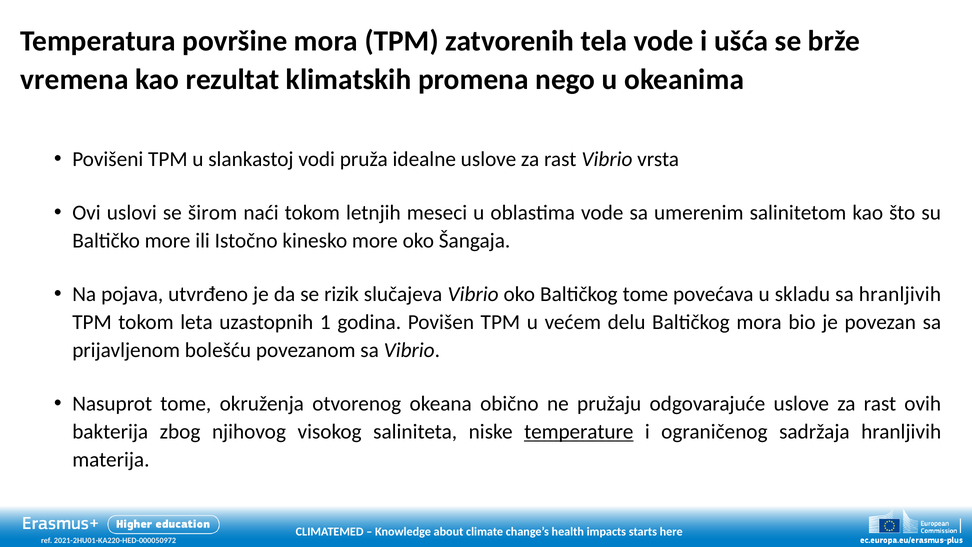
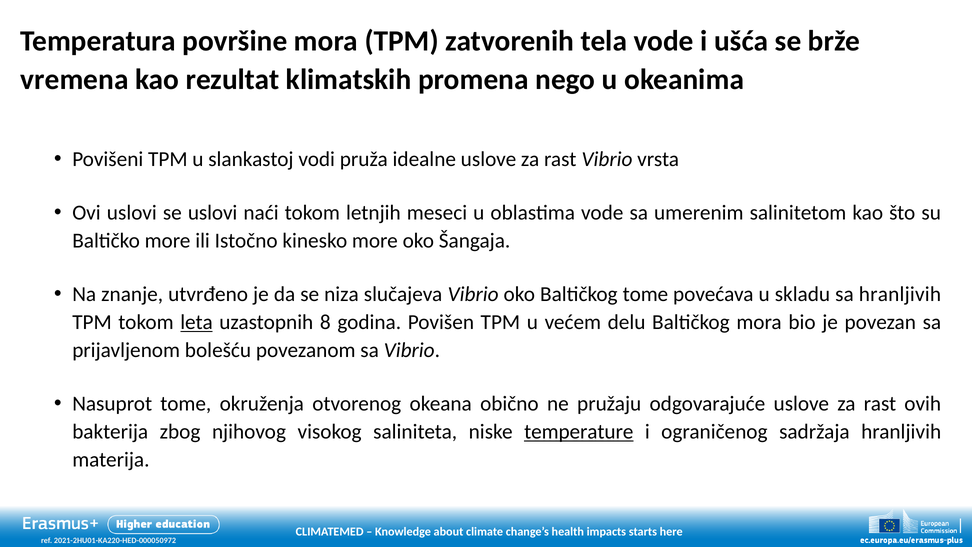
se širom: širom -> uslovi (213, 213)
pojava: pojava -> znanje (132, 294)
rizik: rizik -> niza (341, 294)
leta underline: none -> present (197, 322)
1: 1 -> 8 (325, 322)
